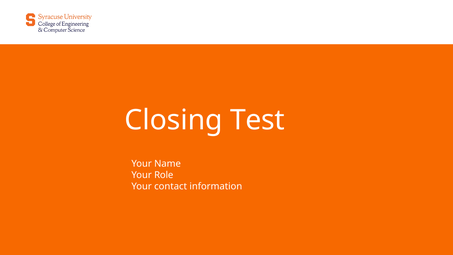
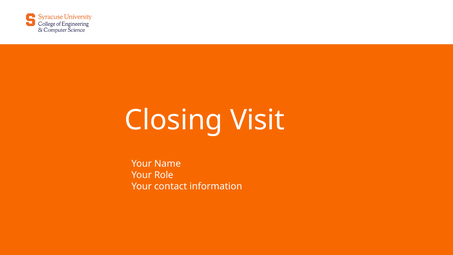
Test: Test -> Visit (257, 120)
